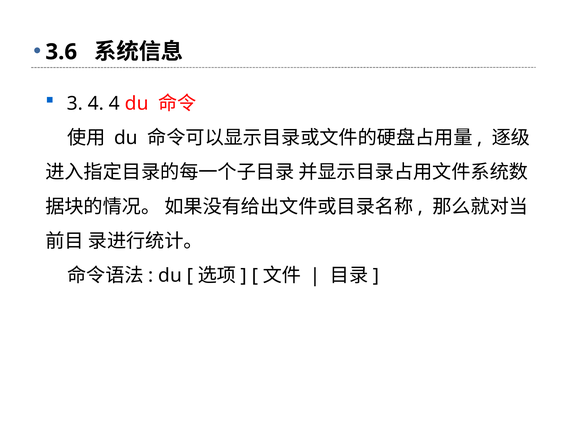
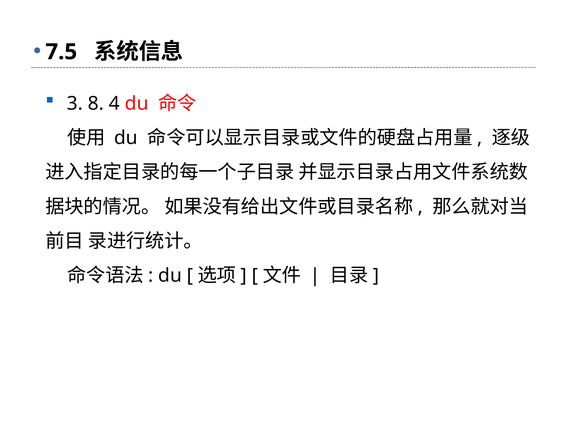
3.6: 3.6 -> 7.5 (61, 52)
3 4: 4 -> 8 (96, 104)
